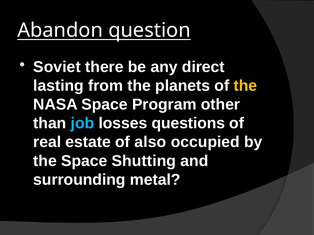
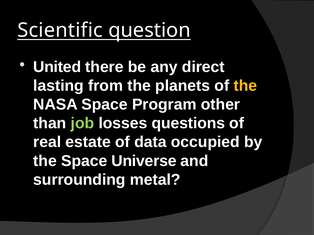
Abandon: Abandon -> Scientific (60, 30)
Soviet: Soviet -> United (57, 67)
job colour: light blue -> light green (82, 124)
also: also -> data (150, 142)
Shutting: Shutting -> Universe (144, 161)
